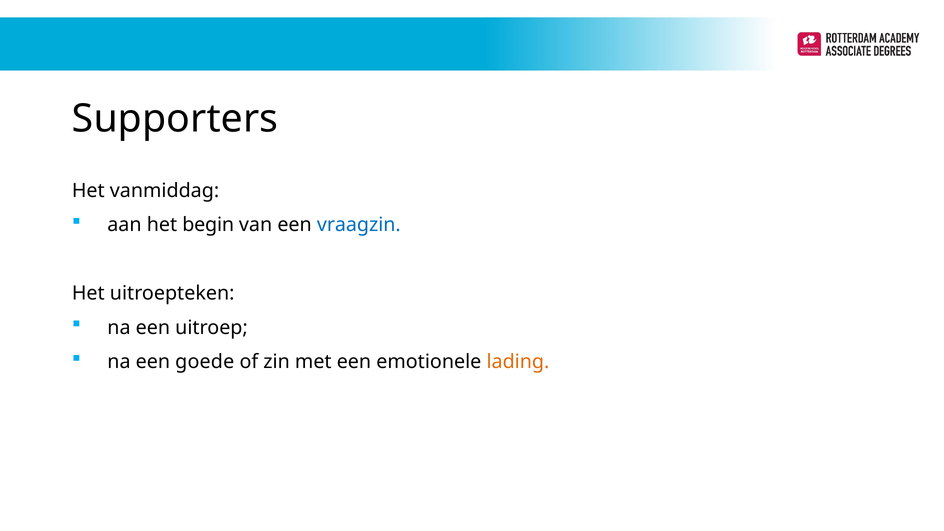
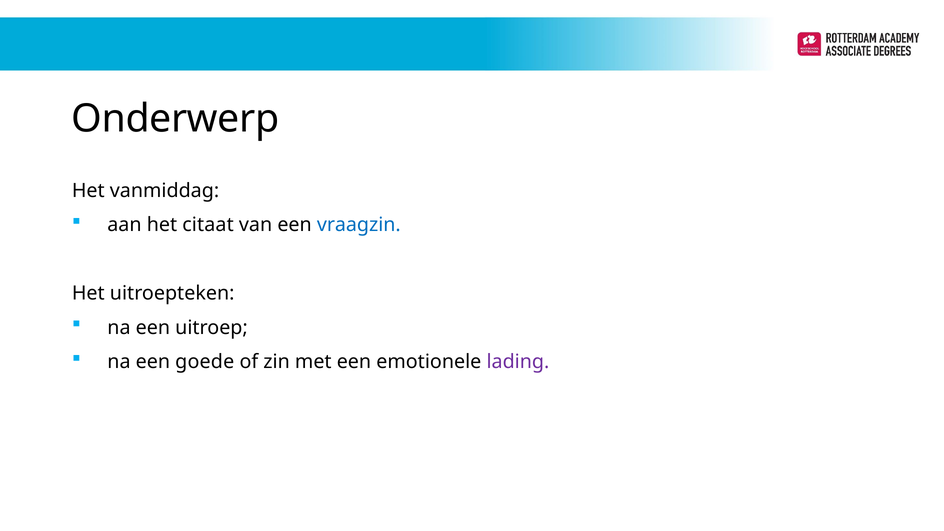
Supporters: Supporters -> Onderwerp (175, 119)
begin: begin -> citaat (208, 225)
lading colour: orange -> purple (518, 362)
